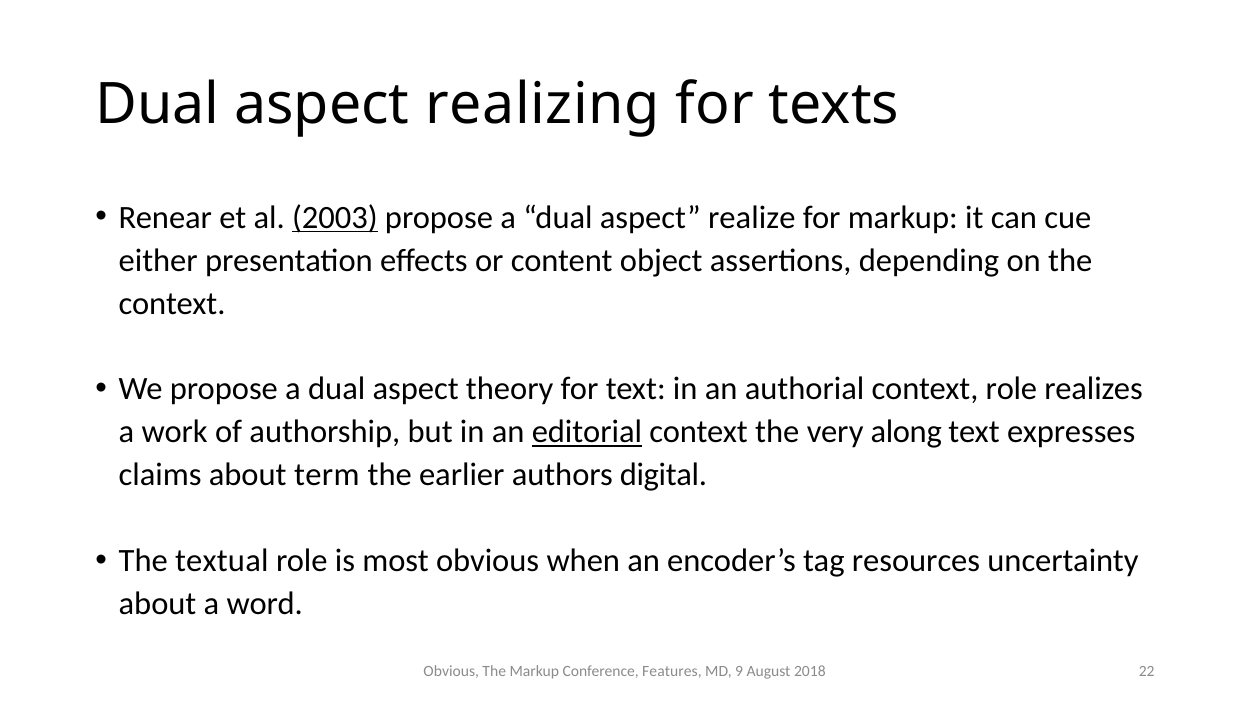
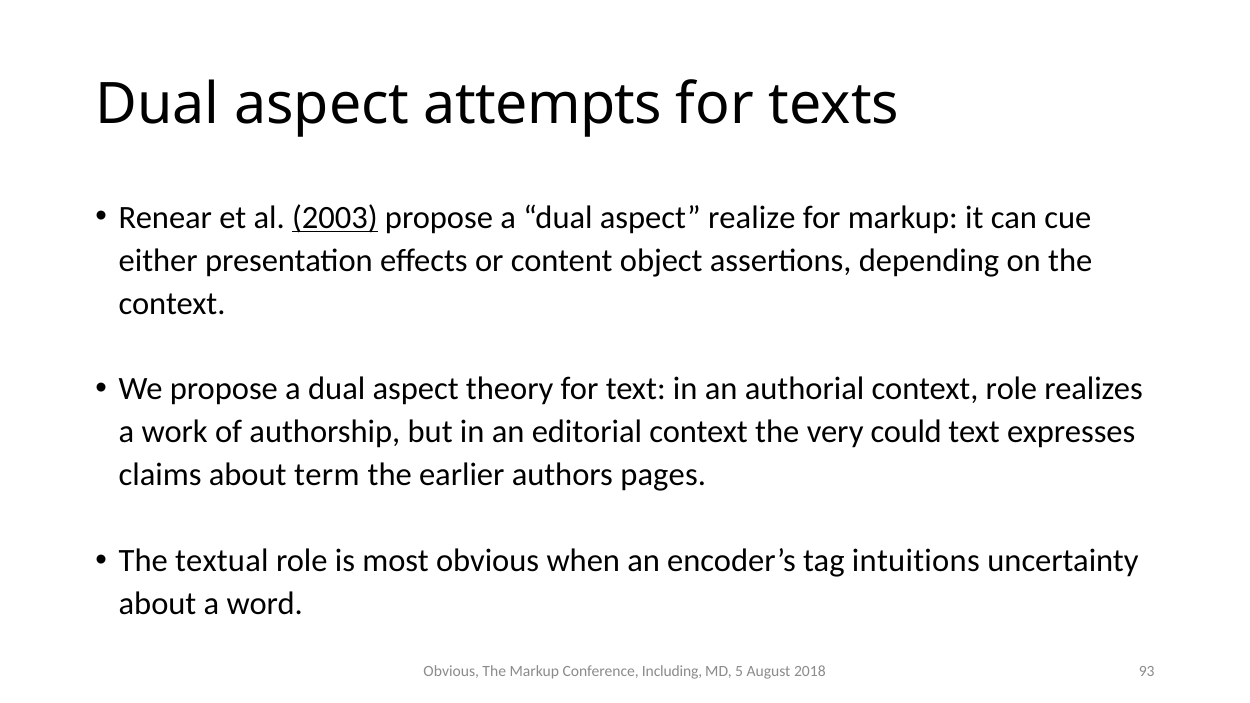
realizing: realizing -> attempts (543, 105)
editorial underline: present -> none (587, 432)
along: along -> could (906, 432)
digital: digital -> pages (663, 475)
resources: resources -> intuitions (916, 561)
Features: Features -> Including (672, 671)
9: 9 -> 5 (739, 671)
22: 22 -> 93 (1147, 671)
